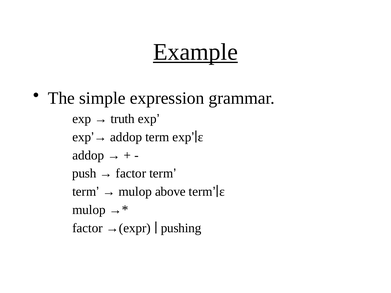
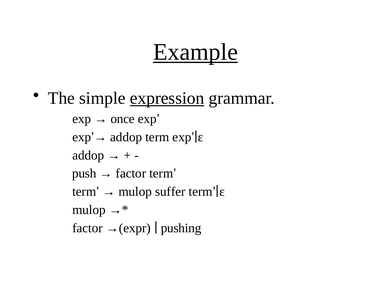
expression underline: none -> present (167, 98)
truth: truth -> once (123, 119)
above: above -> suffer (170, 192)
